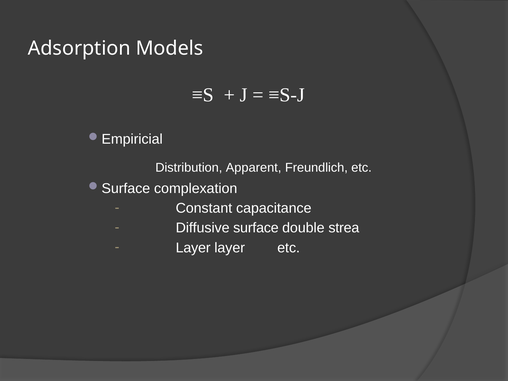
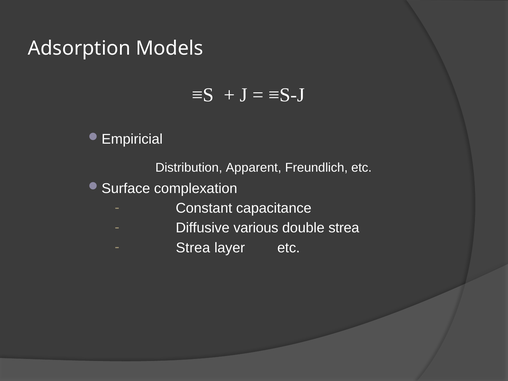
surface: surface -> various (256, 228)
Layer: Layer -> Strea (193, 248)
